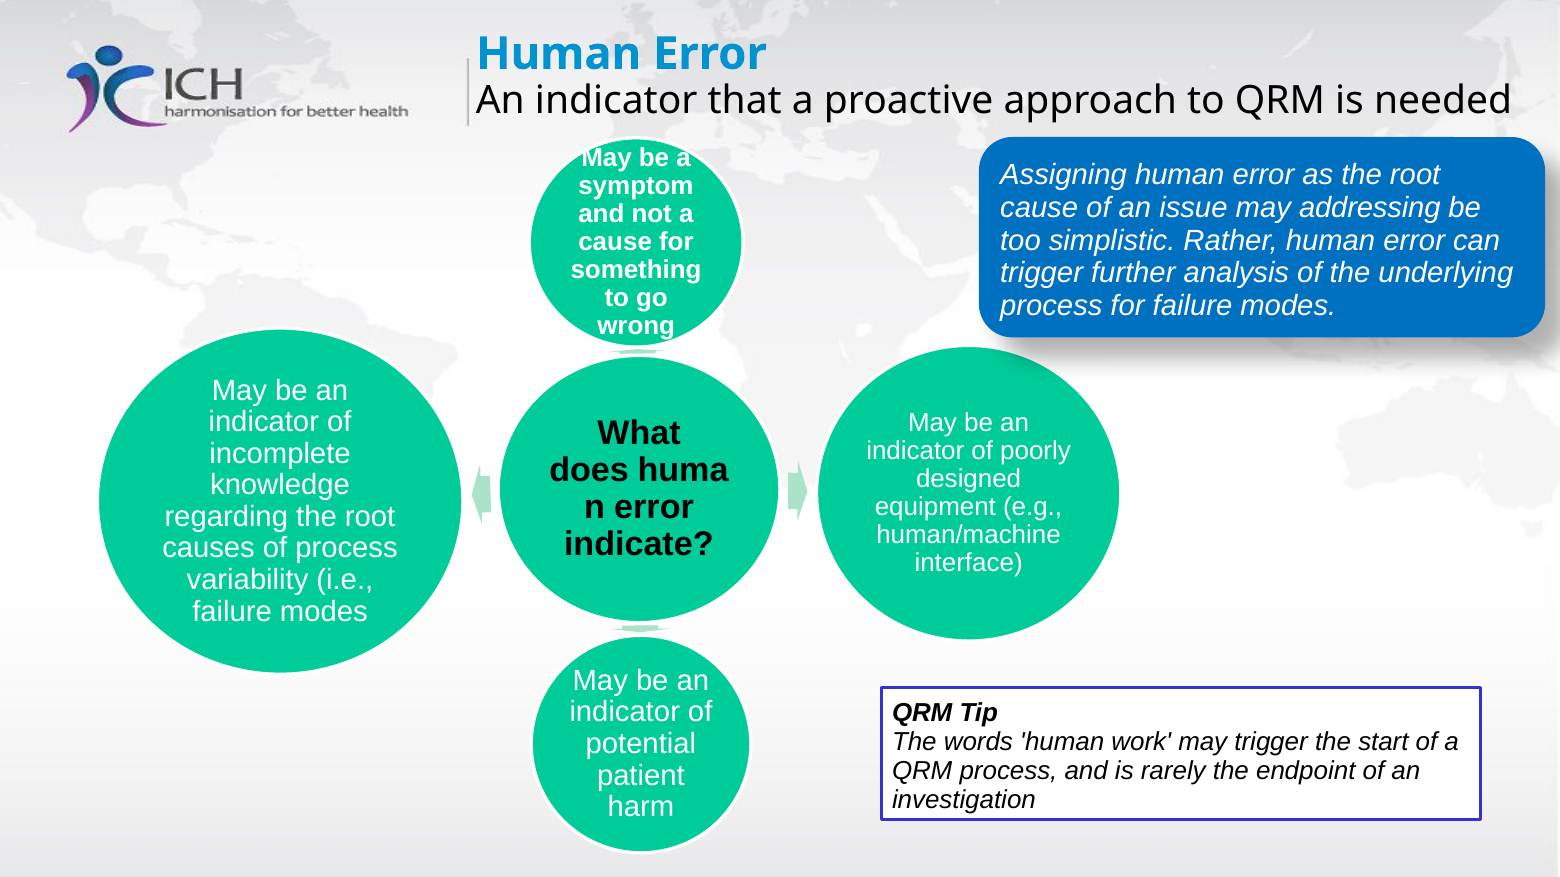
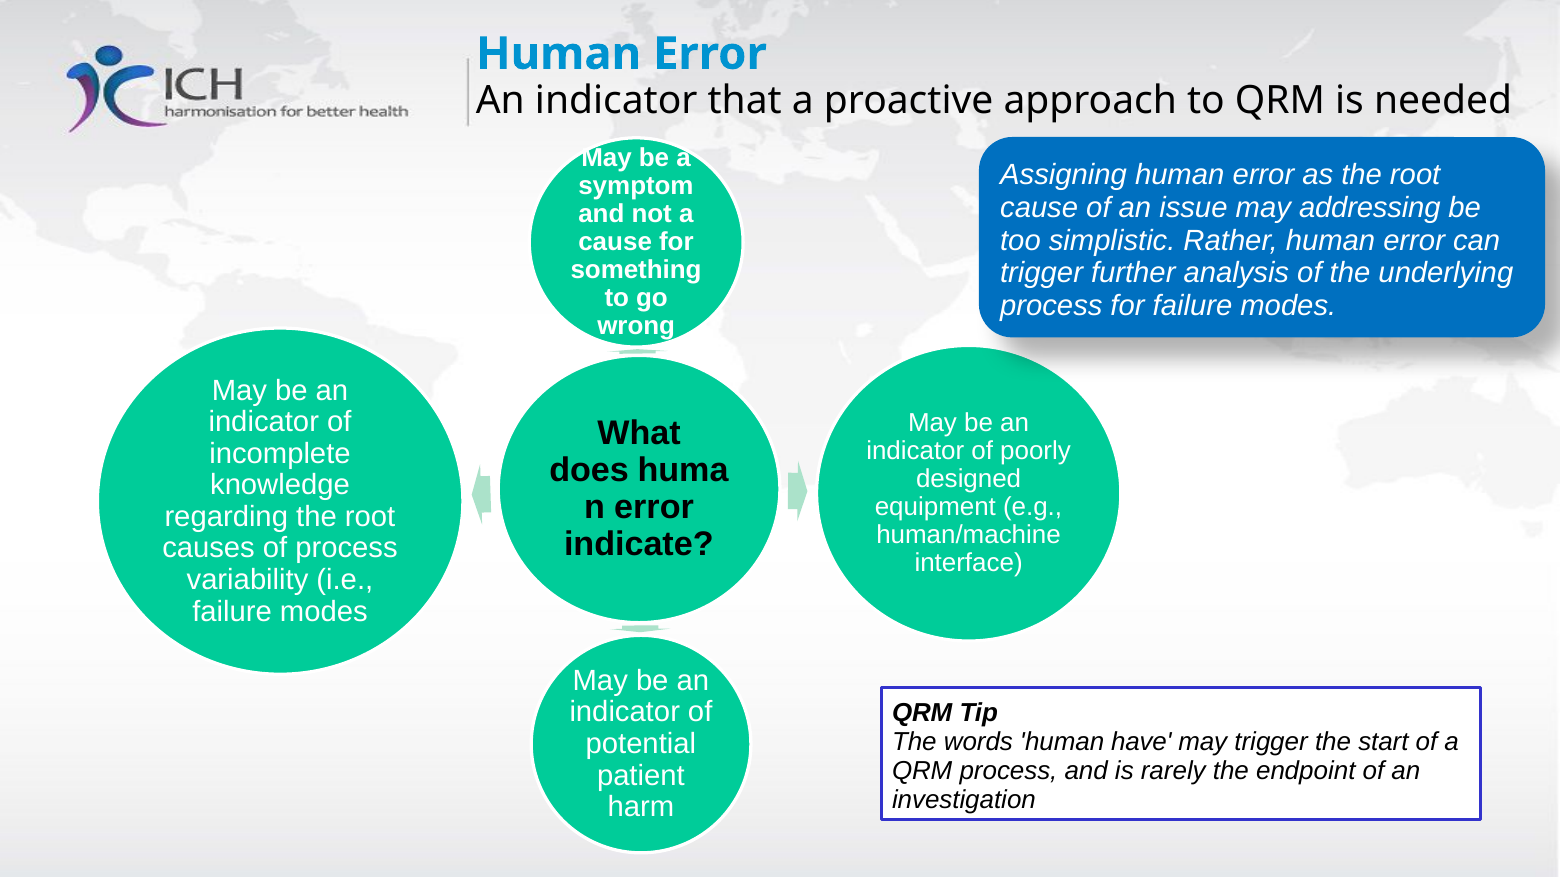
work: work -> have (1141, 742)
